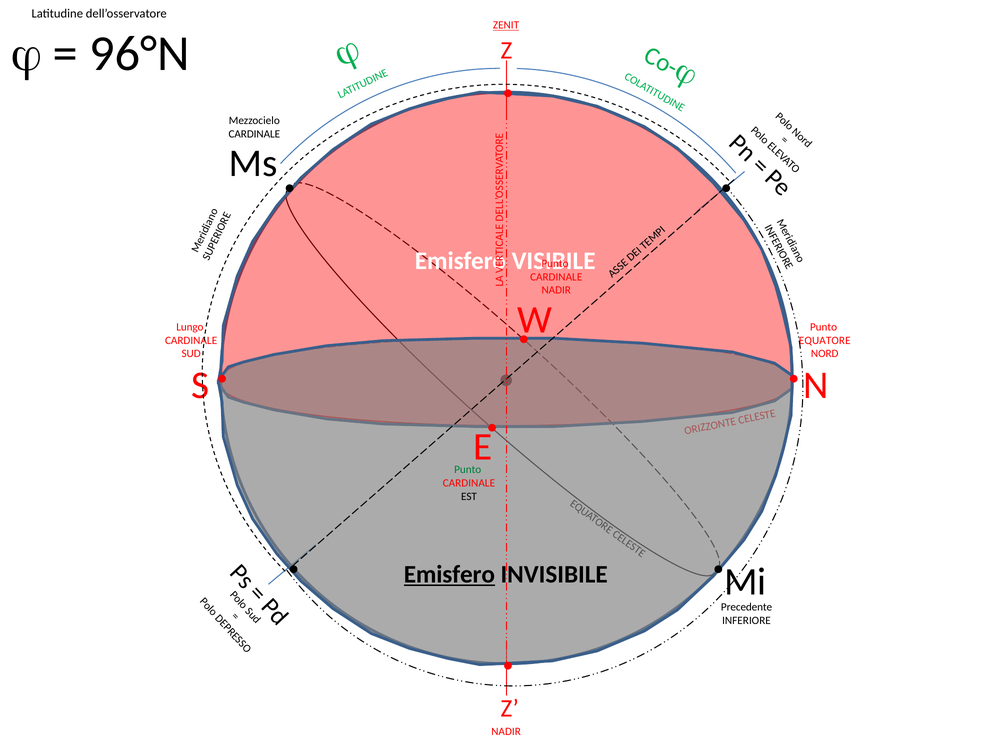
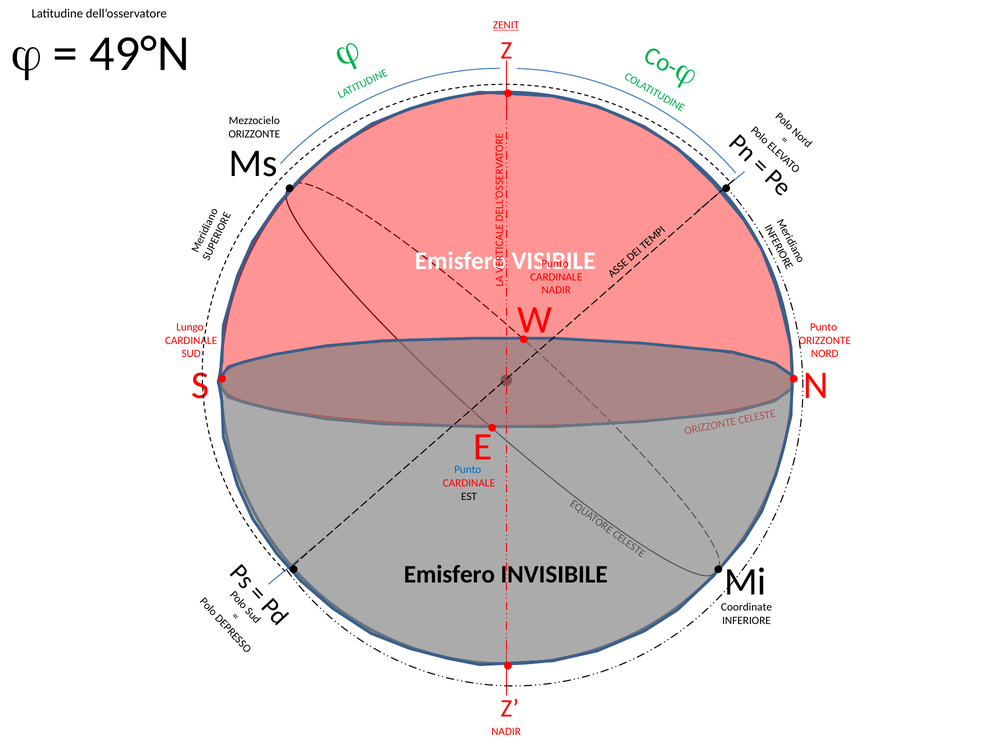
96°N: 96°N -> 49°N (139, 54)
CARDINALE: CARDINALE -> ORIZZONTE (254, 134)
EQUATORE: EQUATORE -> ORIZZONTE (825, 340)
Punto colour: green -> blue (468, 470)
Emisfero underline: present -> none (449, 574)
Precedente: Precedente -> Coordinate (746, 607)
